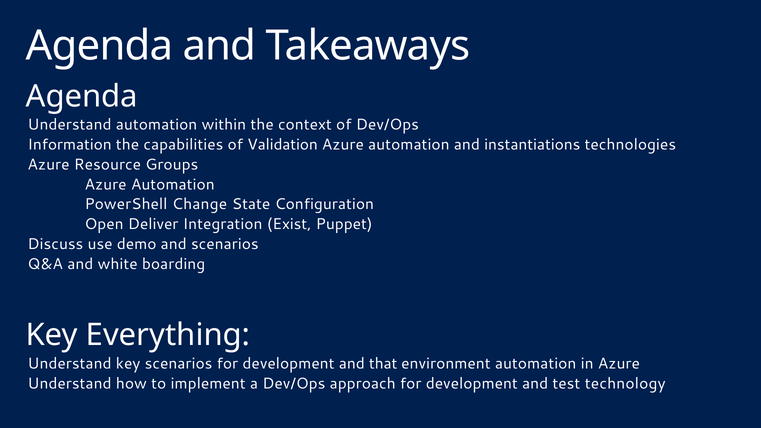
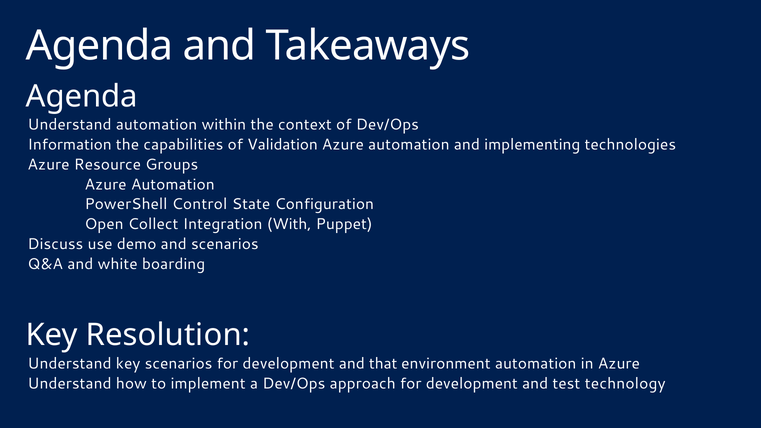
instantiations: instantiations -> implementing (532, 145)
Change: Change -> Control (200, 204)
Deliver: Deliver -> Collect (153, 224)
Exist: Exist -> With (289, 224)
Everything: Everything -> Resolution (168, 335)
